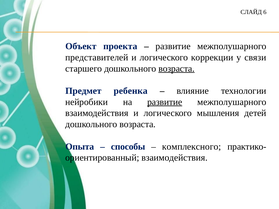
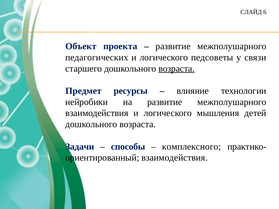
представителей: представителей -> педагогических (97, 57)
коррекции: коррекции -> педсоветы (212, 57)
ребенка: ребенка -> ресурсы (131, 91)
развитие underline: present -> none (165, 102)
Опыта: Опыта -> Задачи (80, 147)
